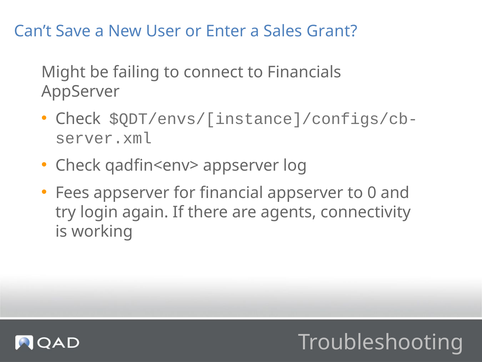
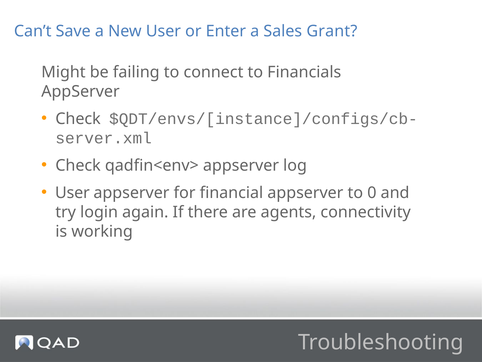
Fees: Fees -> User (72, 192)
